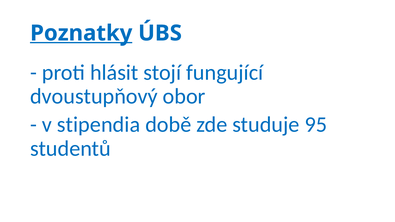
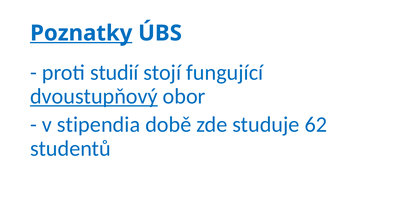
hlásit: hlásit -> studií (114, 72)
dvoustupňový underline: none -> present (94, 96)
95: 95 -> 62 (316, 125)
